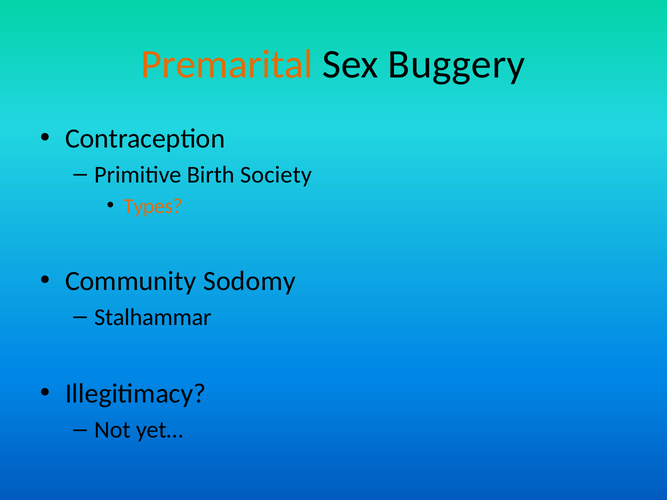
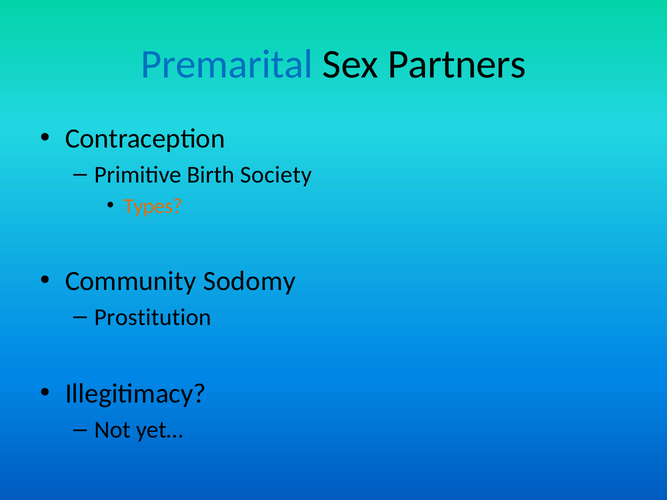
Premarital colour: orange -> blue (227, 65)
Buggery: Buggery -> Partners (457, 65)
Stalhammar: Stalhammar -> Prostitution (153, 317)
